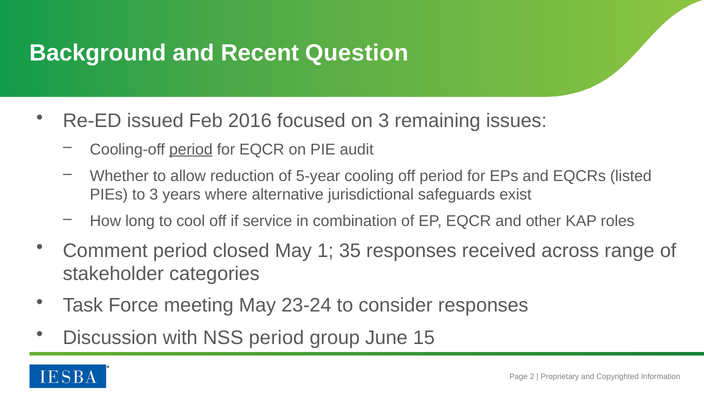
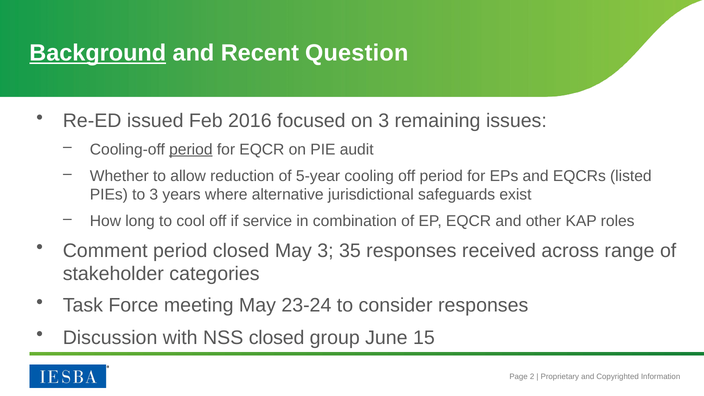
Background underline: none -> present (98, 53)
May 1: 1 -> 3 (325, 251)
NSS period: period -> closed (277, 338)
